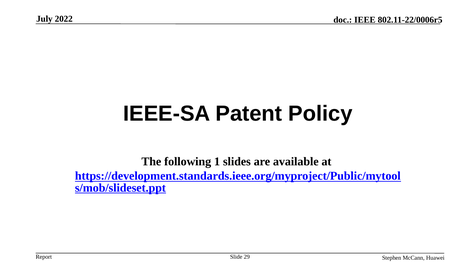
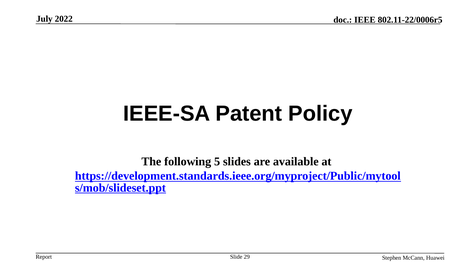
1: 1 -> 5 (217, 161)
